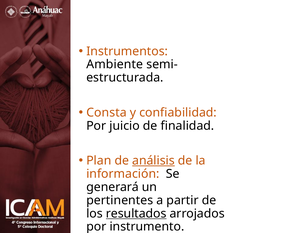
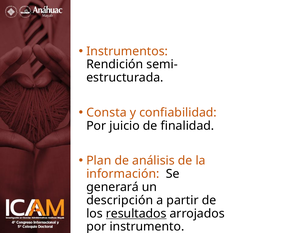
Ambiente: Ambiente -> Rendición (115, 65)
análisis underline: present -> none (153, 161)
pertinentes: pertinentes -> descripción (120, 201)
